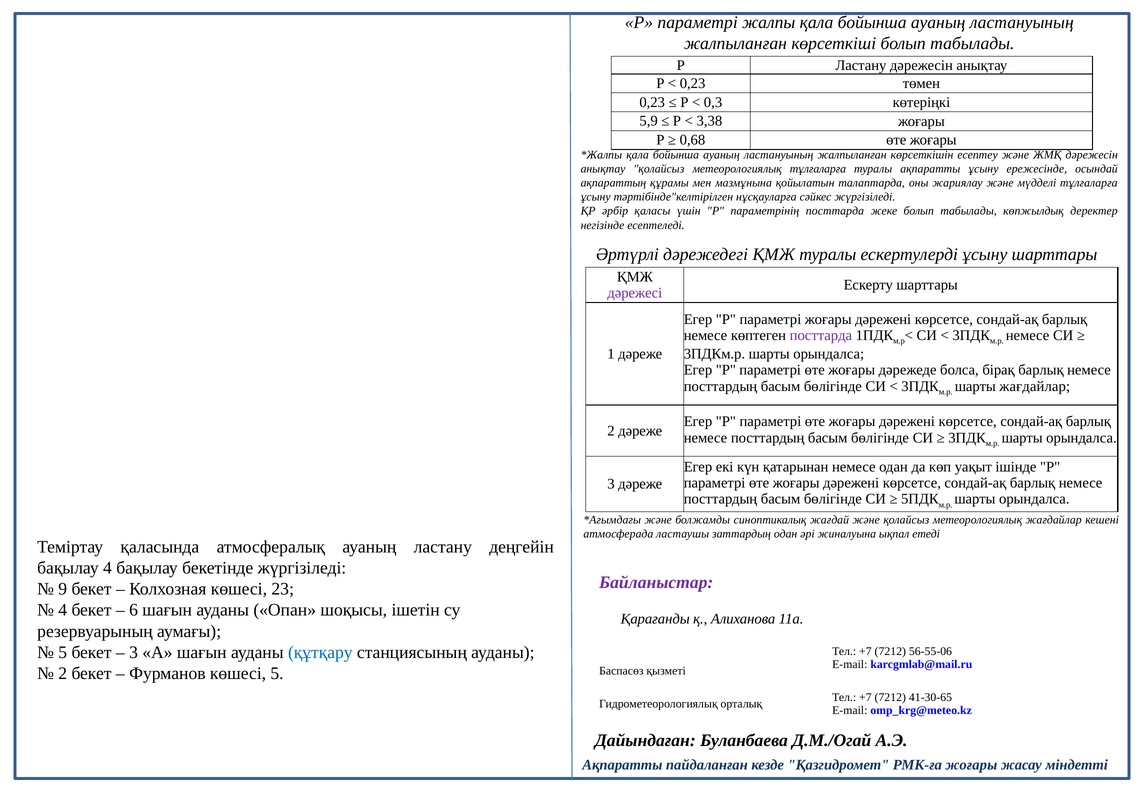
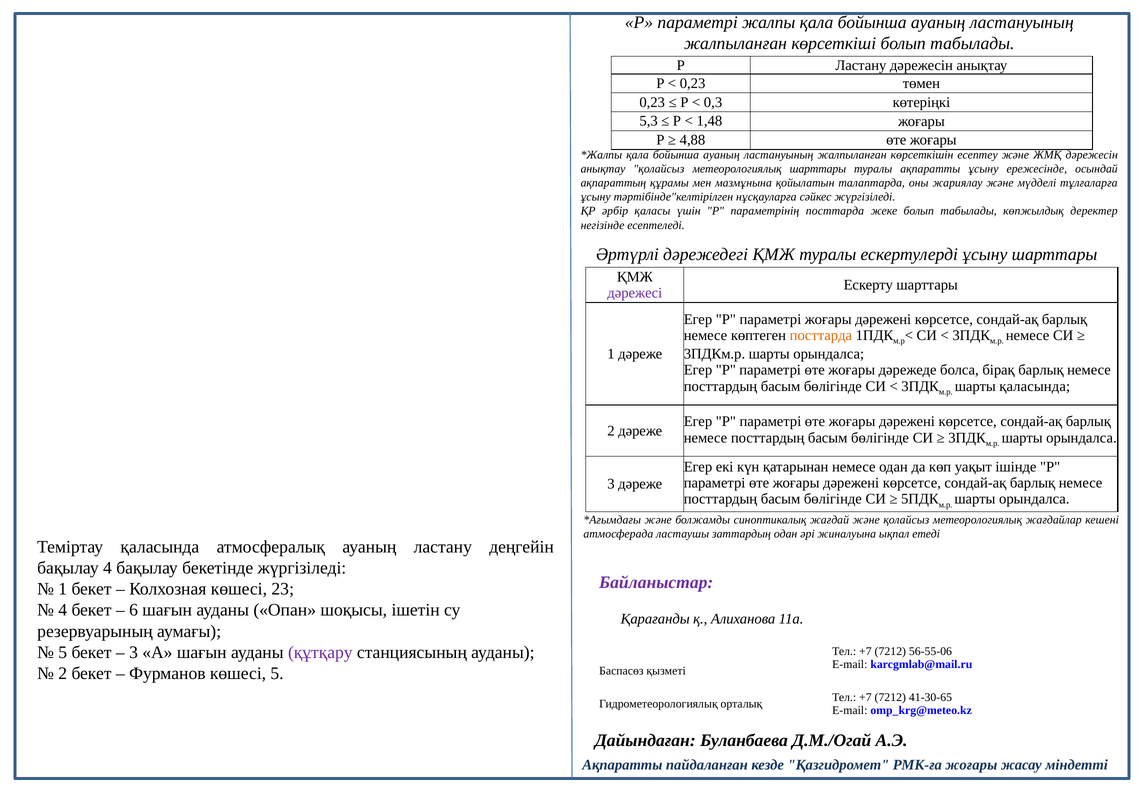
5,9: 5,9 -> 5,3 (649, 121)
3,38: 3,38 -> 1,48 (709, 121)
0,68: 0,68 -> 4,88 (692, 140)
метеорологиялық тұлғаларға: тұлғаларға -> шарттары (818, 169)
посттарда colour: purple -> orange (821, 335)
шарты жағдайлар: жағдайлар -> қаласында (1035, 386)
9: 9 -> 1 (63, 589)
құтқару colour: blue -> purple (320, 652)
